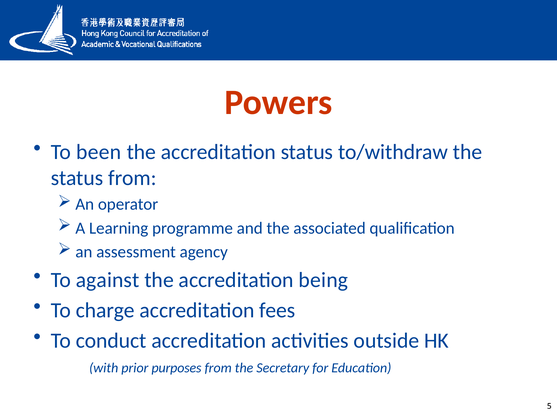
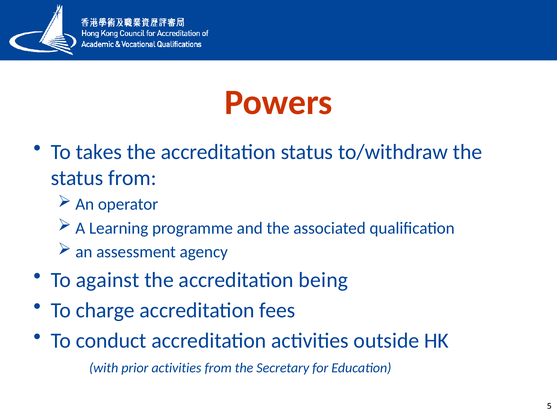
been: been -> takes (99, 152)
prior purposes: purposes -> activities (176, 368)
